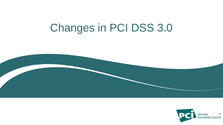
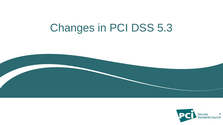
3.0: 3.0 -> 5.3 (165, 28)
